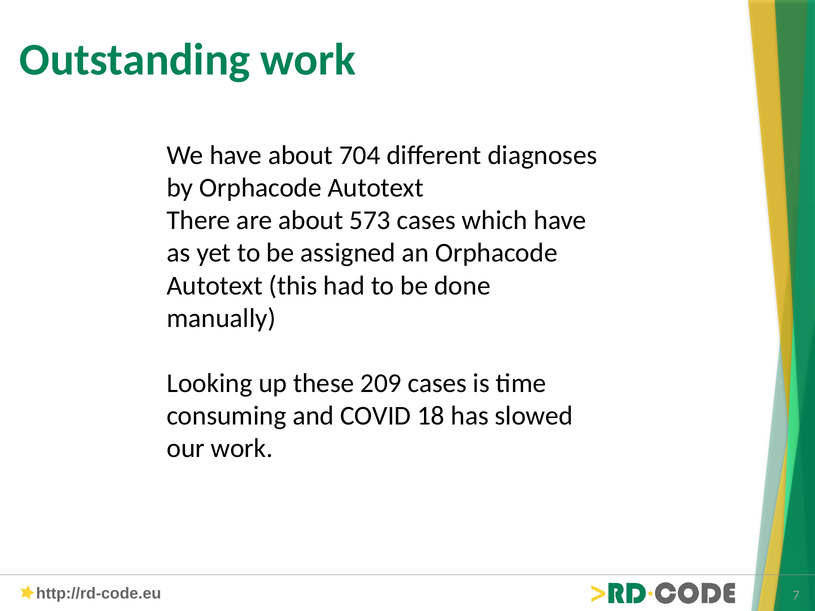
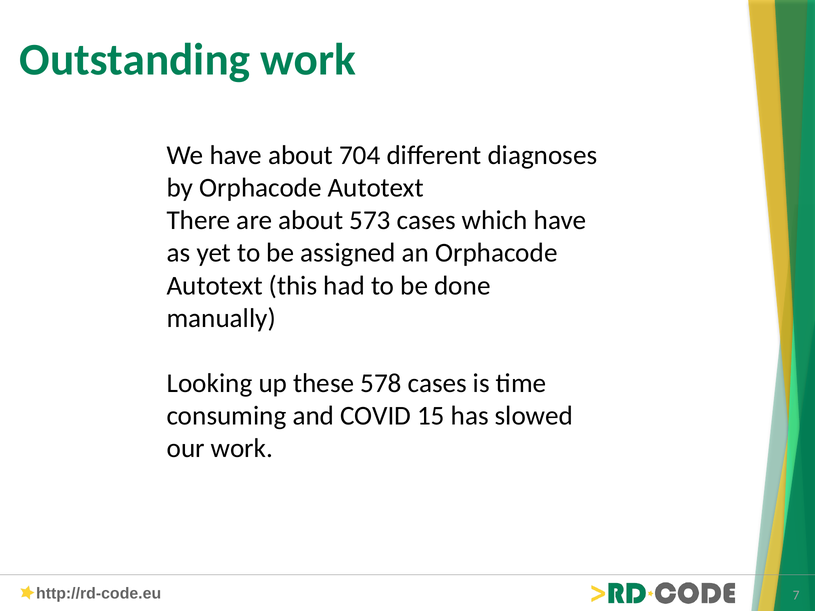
209: 209 -> 578 (381, 384)
18: 18 -> 15 (431, 416)
